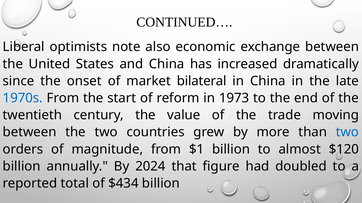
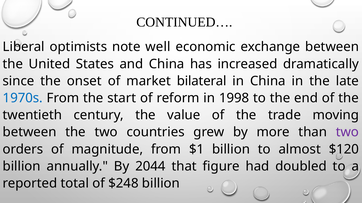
also: also -> well (158, 47)
1973: 1973 -> 1998 (234, 98)
two colour: blue -> purple (347, 133)
2024: 2024 -> 2044 (150, 167)
$434: $434 -> $248 (123, 184)
